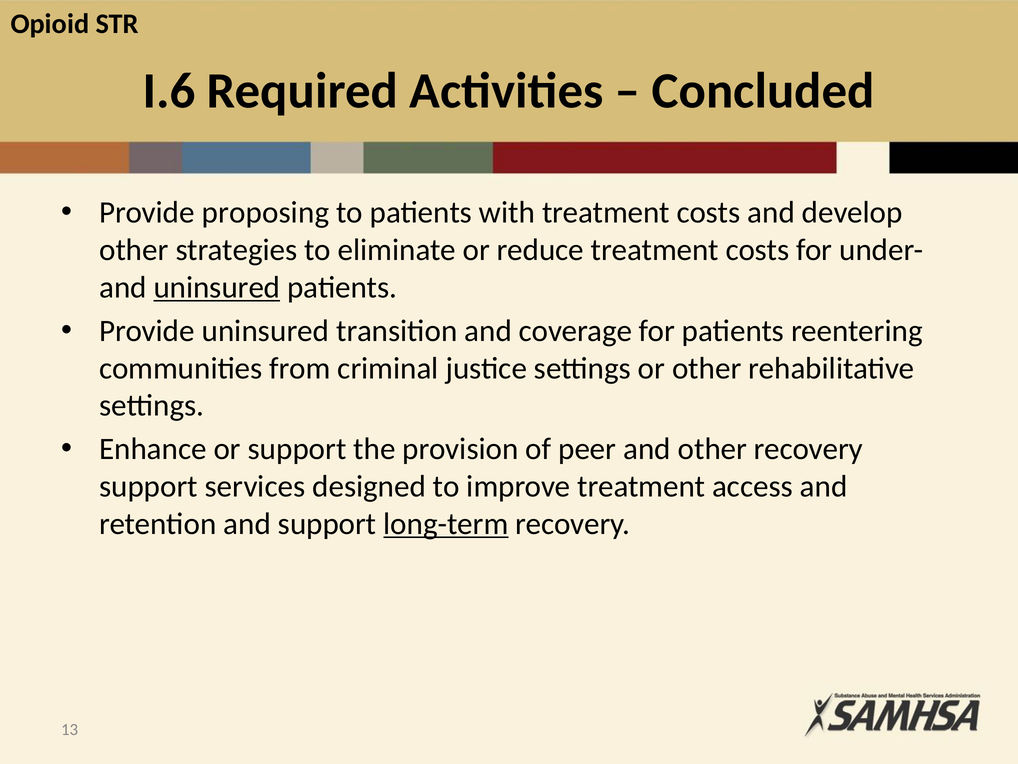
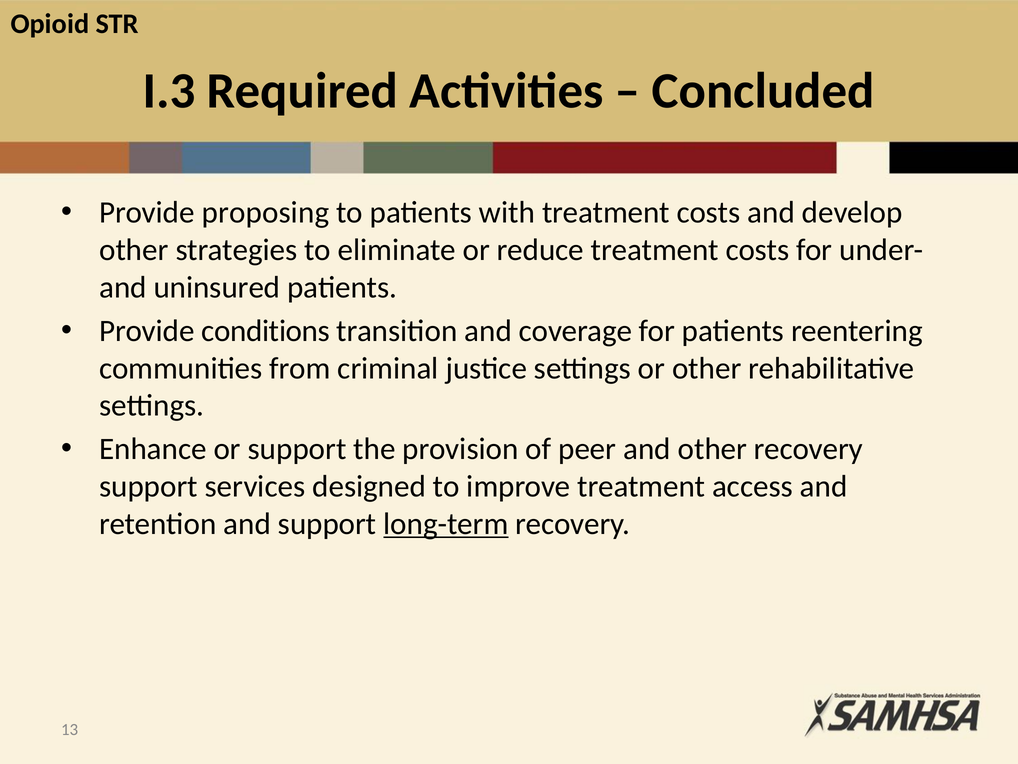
I.6: I.6 -> I.3 (169, 91)
uninsured underline: present -> none (217, 287)
Provide uninsured: uninsured -> conditions (266, 331)
